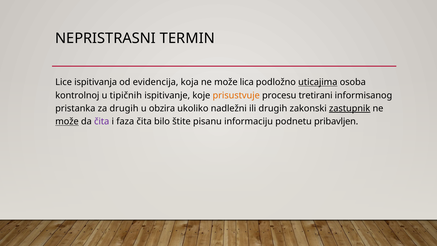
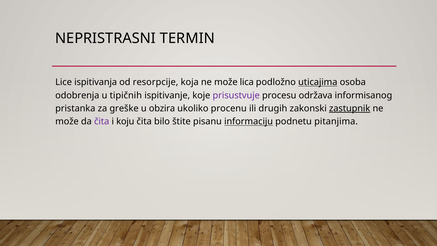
evidencija: evidencija -> resorpcije (156, 82)
kontrolnoj: kontrolnoj -> odobrenja (77, 95)
prisustvuje colour: orange -> purple (236, 95)
tretirani: tretirani -> održava (316, 95)
za drugih: drugih -> greške (124, 108)
nadležni: nadležni -> procenu (229, 108)
može underline: present -> none (67, 121)
faza: faza -> koju (125, 121)
informaciju underline: none -> present (249, 121)
pribavljen: pribavljen -> pitanjima (336, 121)
